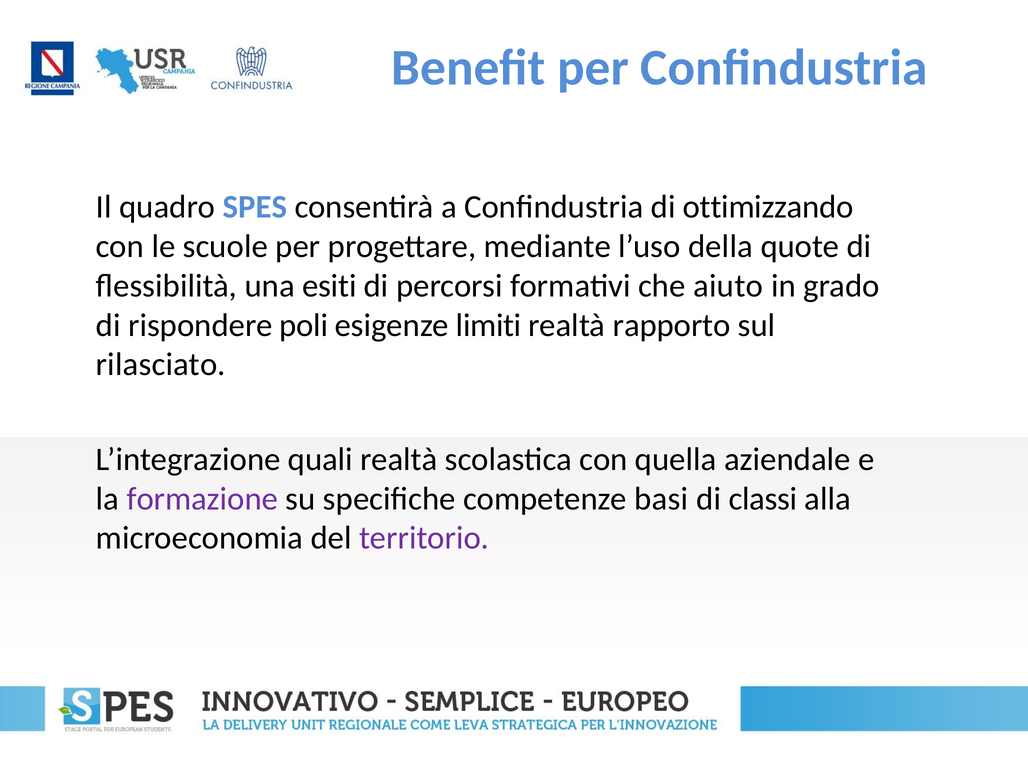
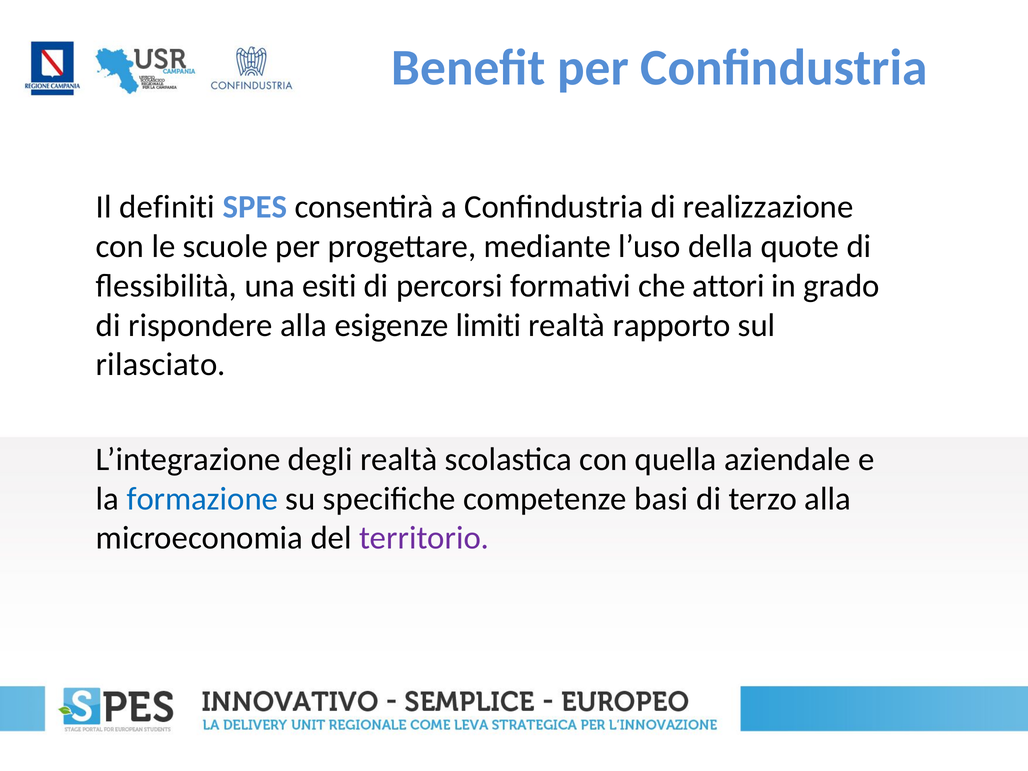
quadro: quadro -> definiti (167, 207)
ottimizzando: ottimizzando -> realizzazione (768, 207)
aiuto: aiuto -> attori (728, 286)
rispondere poli: poli -> alla (304, 325)
quali: quali -> degli (320, 459)
formazione colour: purple -> blue (202, 499)
classi: classi -> terzo (763, 499)
